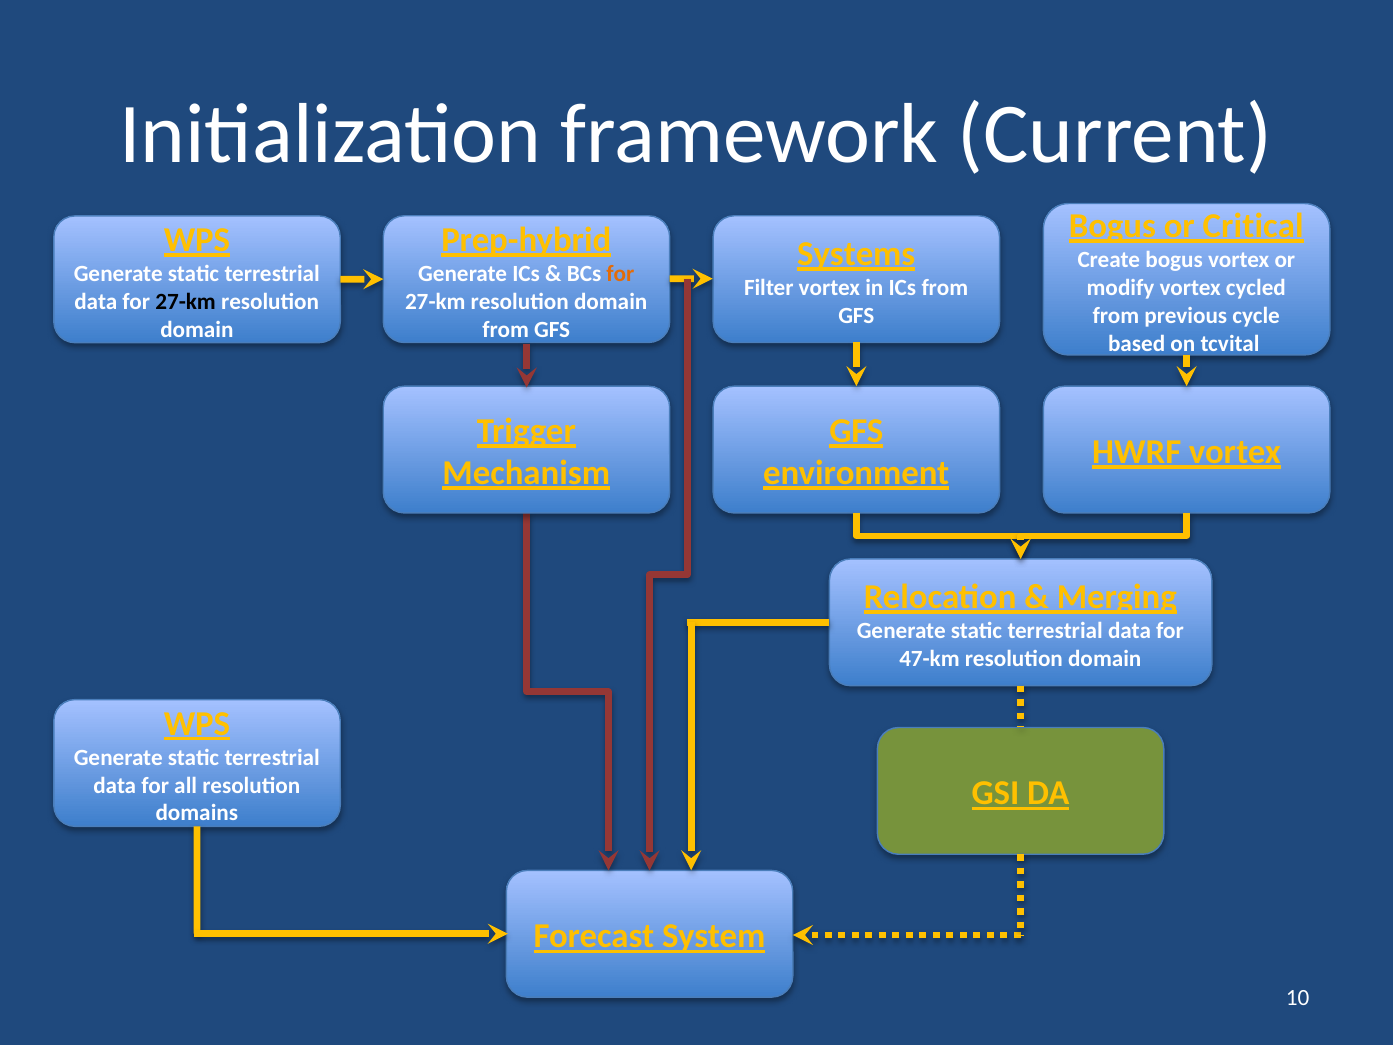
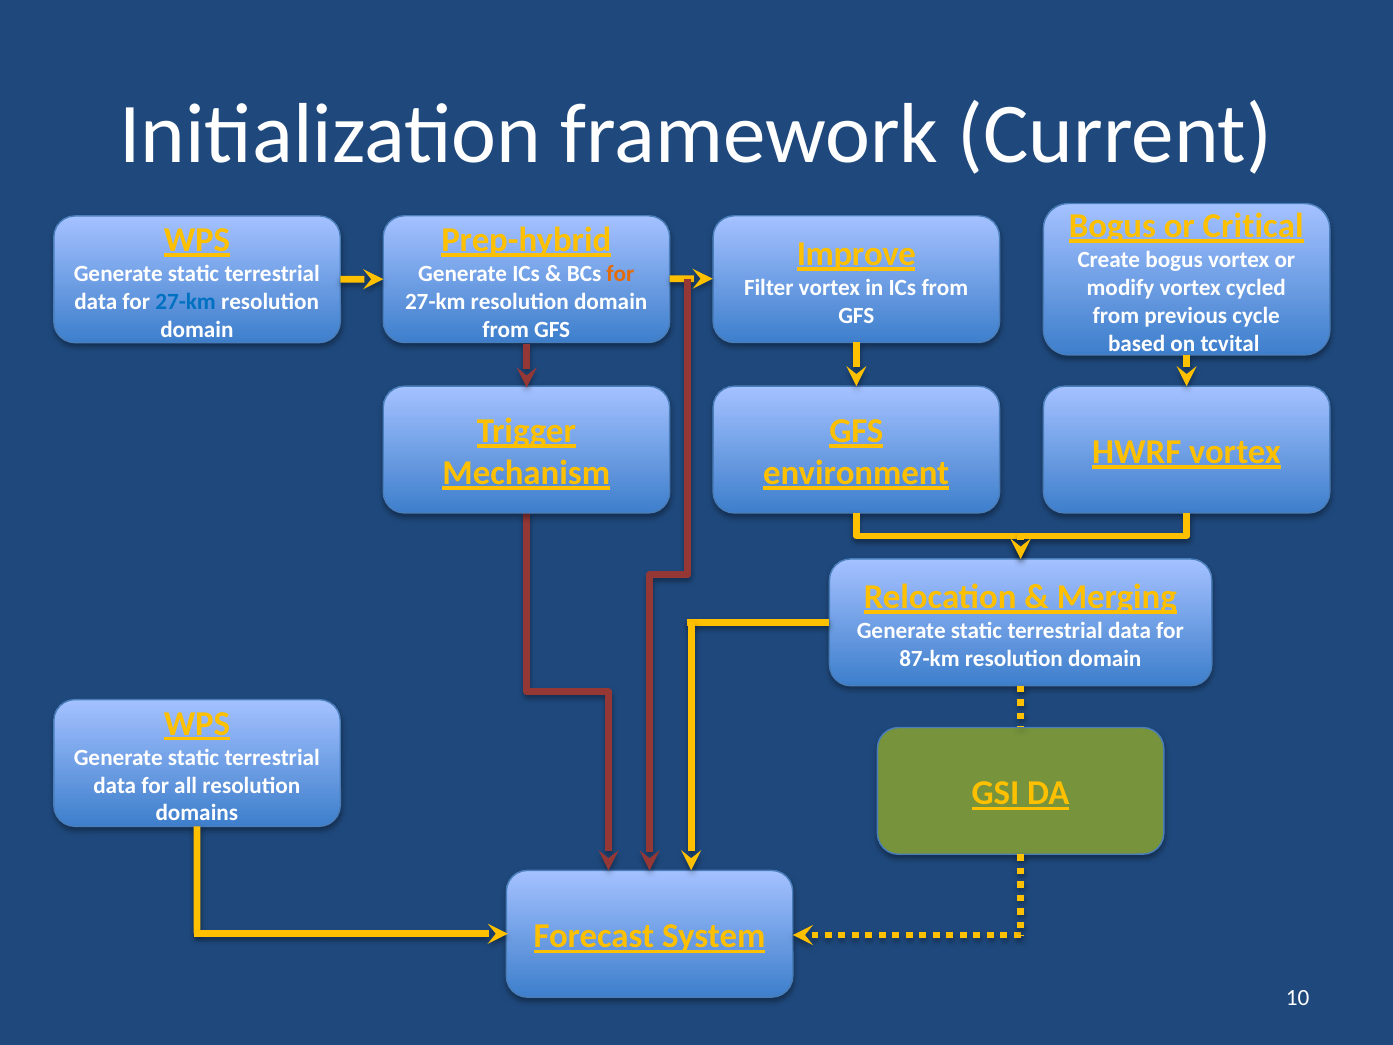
Systems: Systems -> Improve (856, 254)
27-km colour: black -> blue (186, 302)
47-km: 47-km -> 87-km (929, 659)
